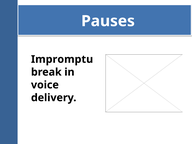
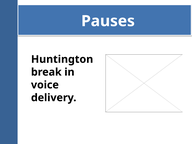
Impromptu: Impromptu -> Huntington (62, 59)
